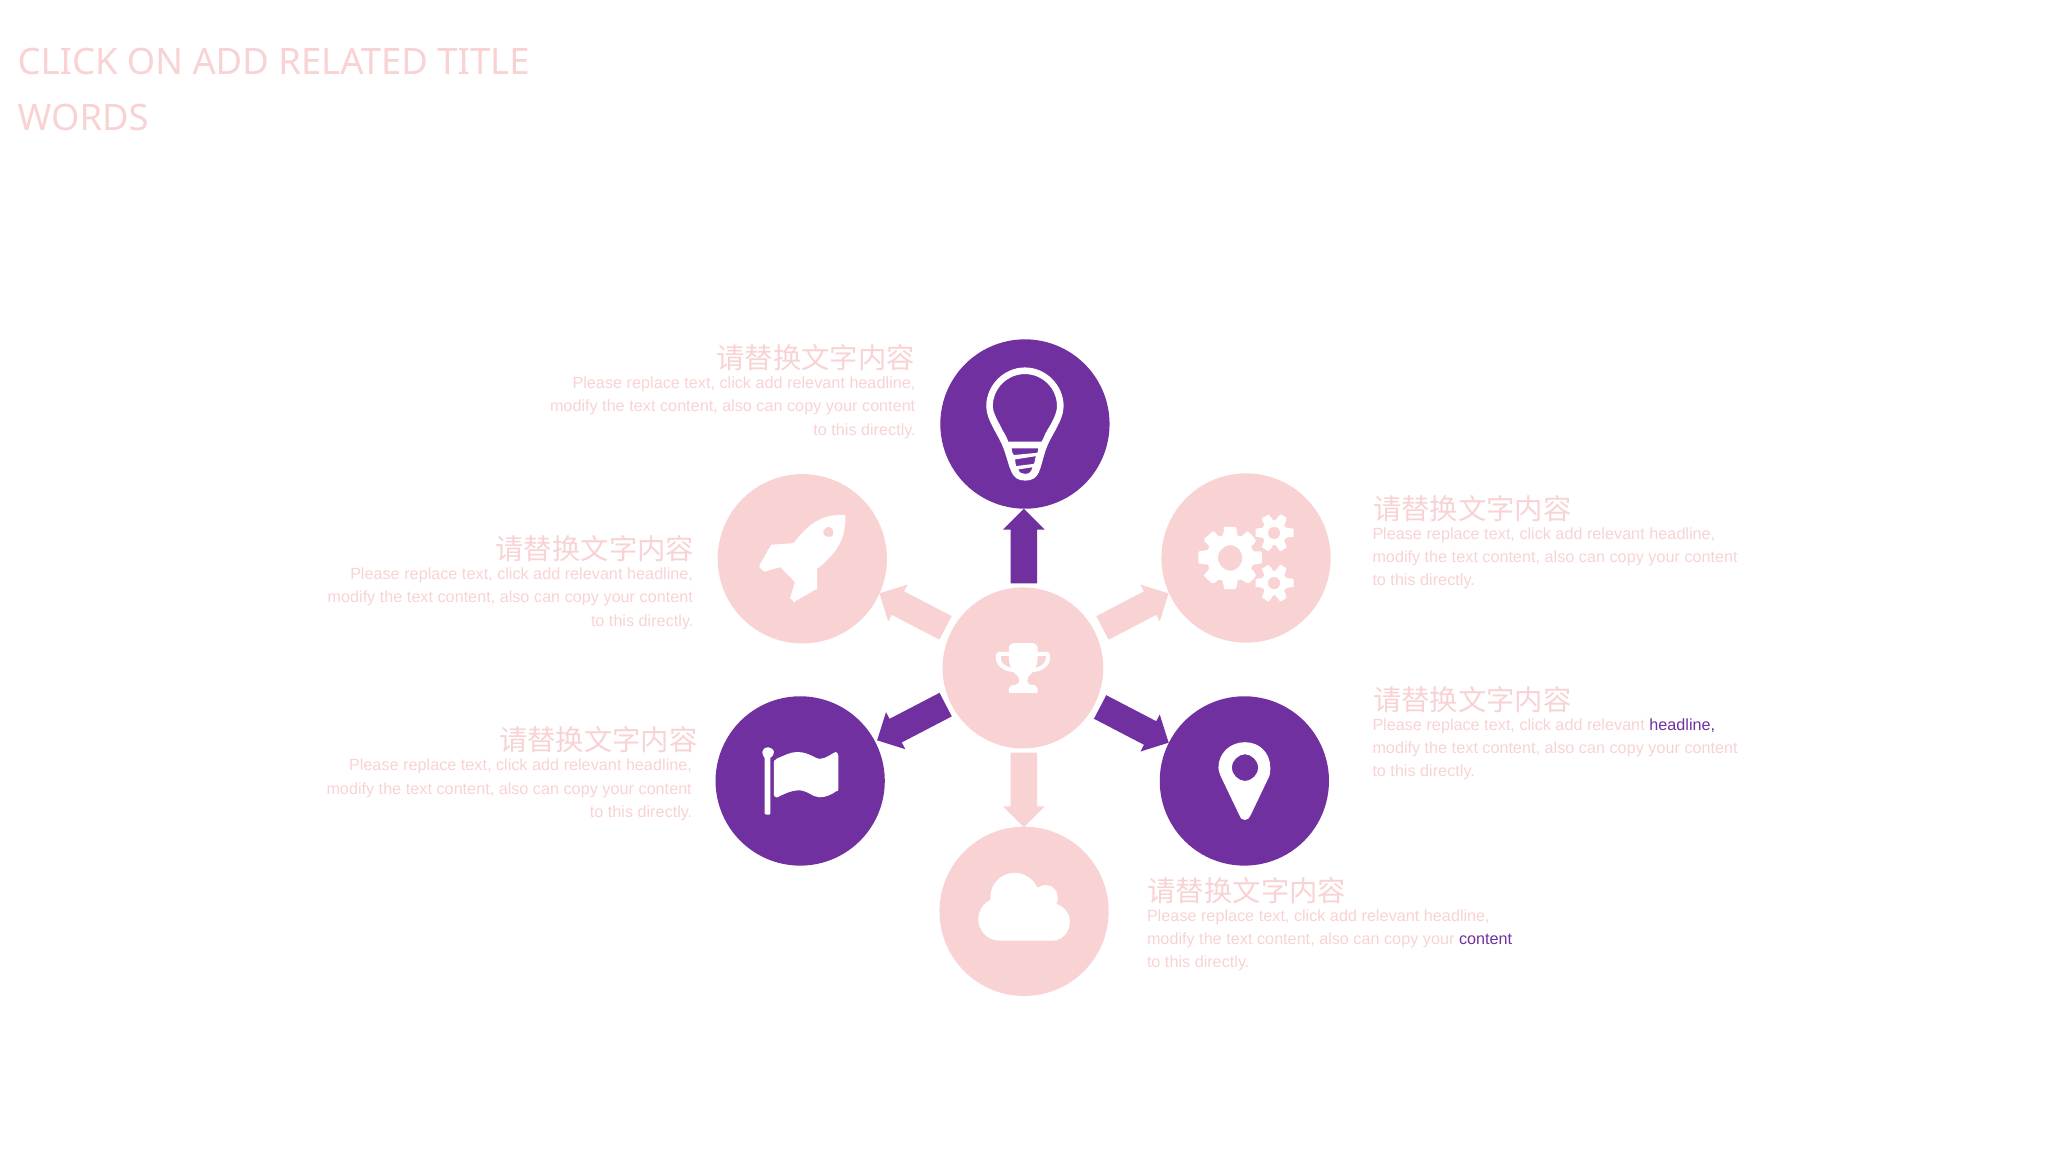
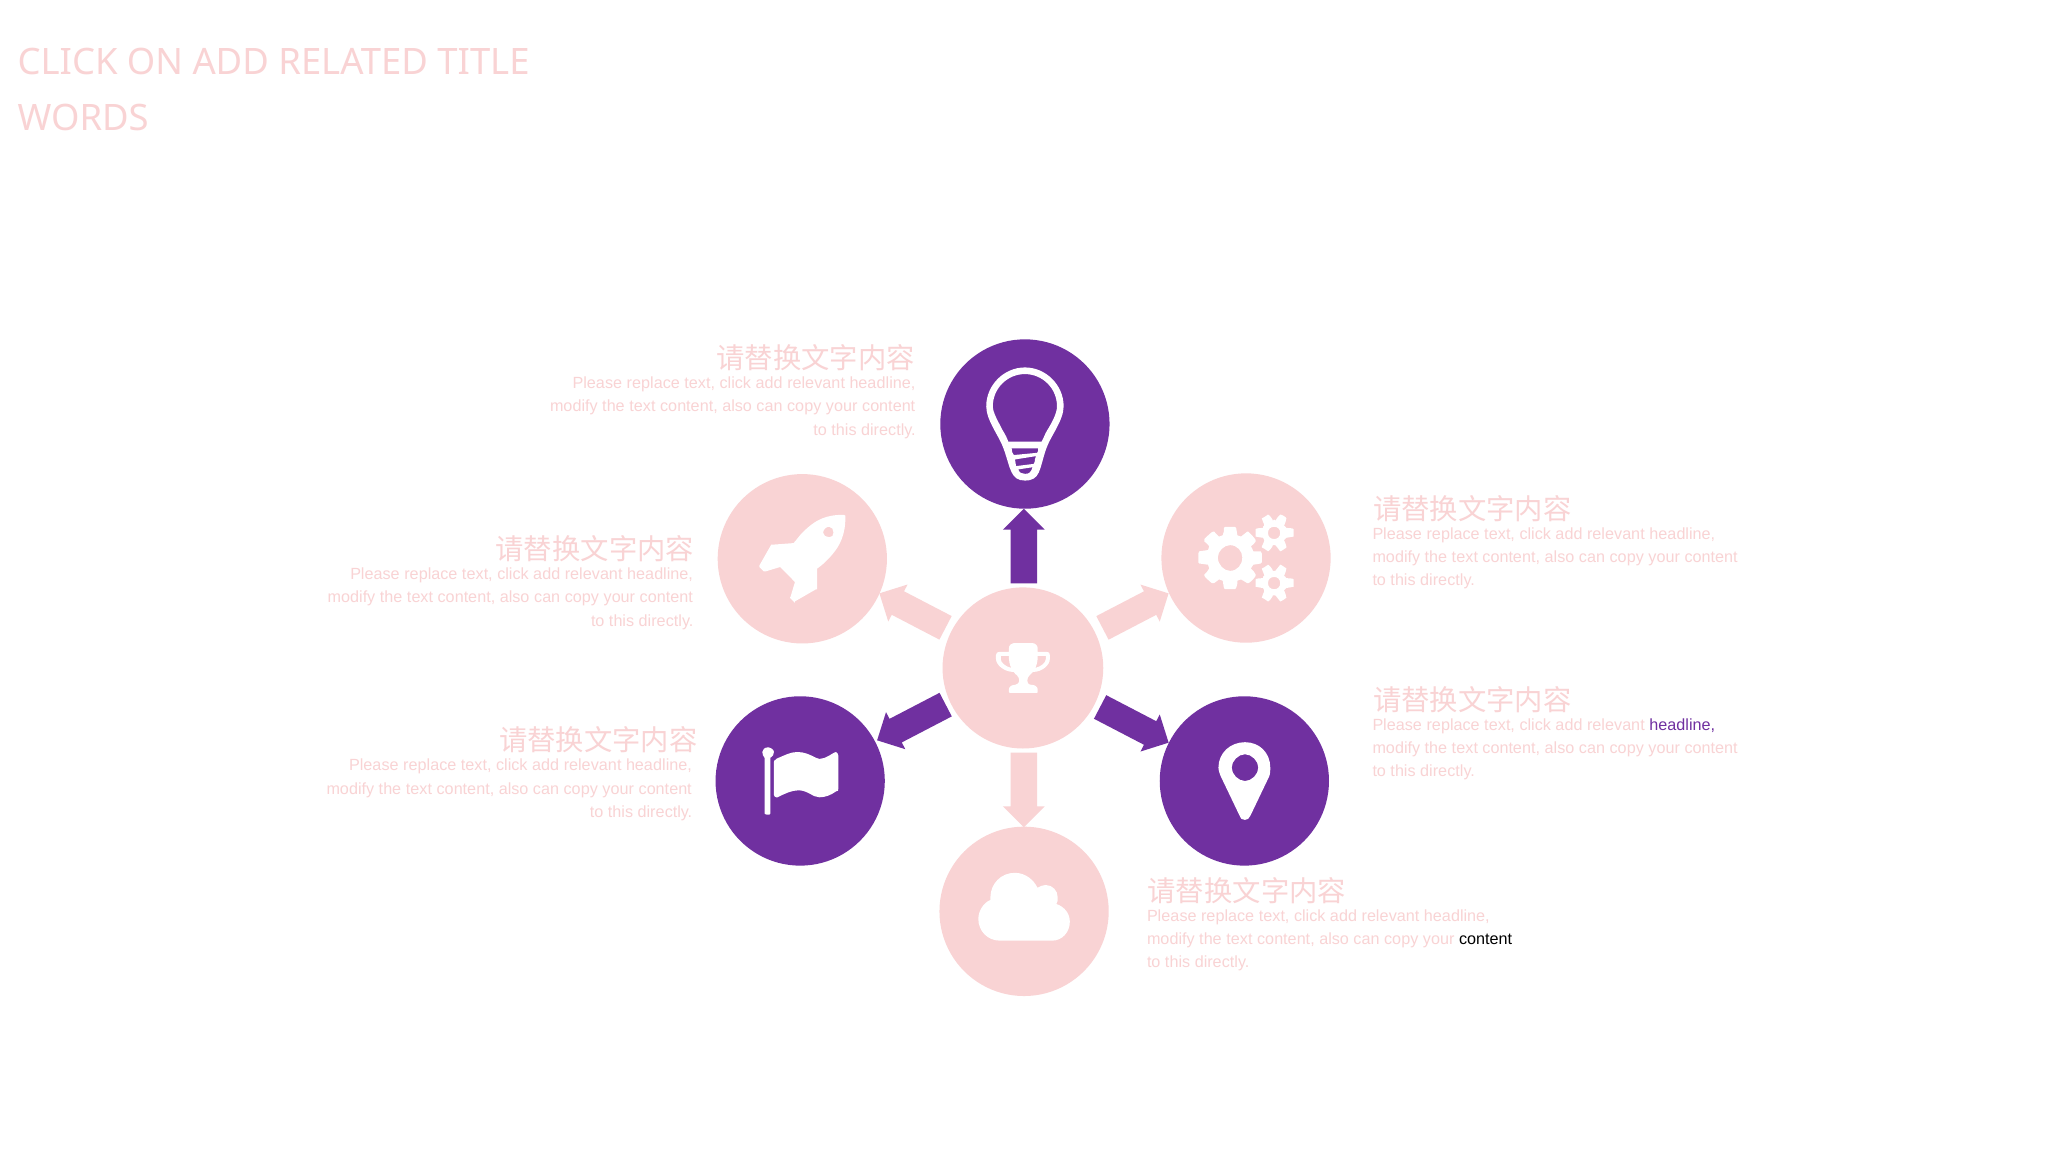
content colour: purple -> black (1486, 939)
